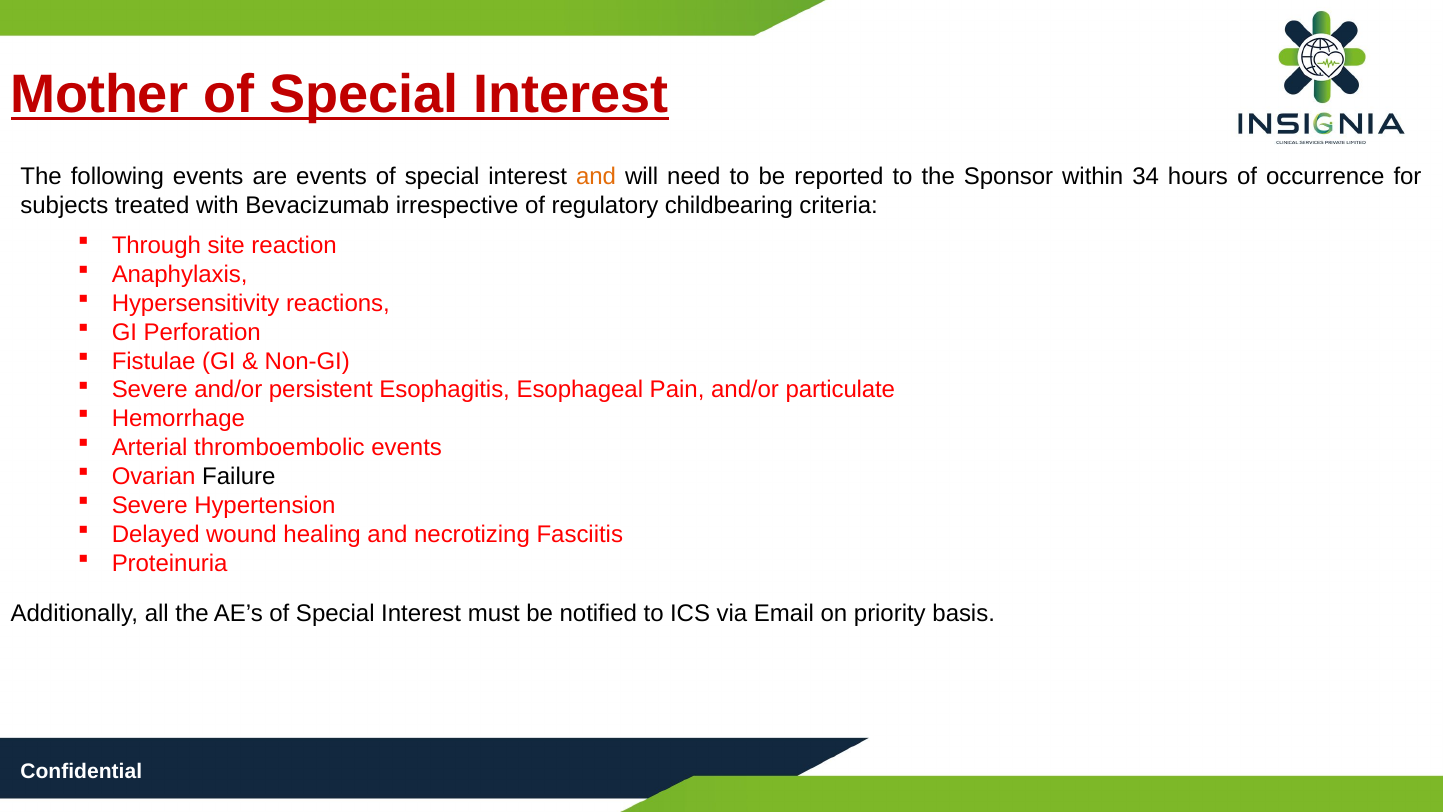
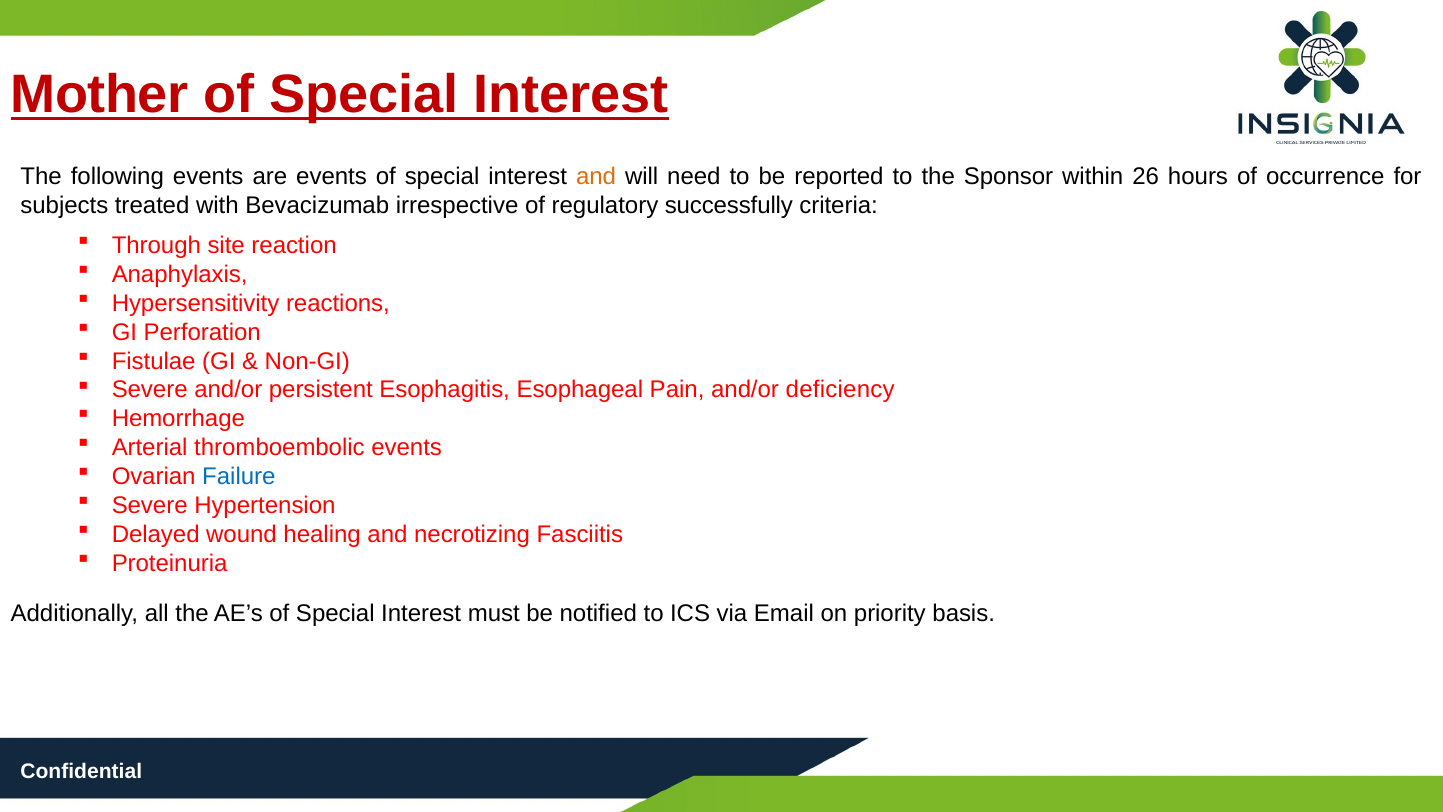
34: 34 -> 26 (1146, 176)
childbearing: childbearing -> successfully (729, 205)
particulate: particulate -> deficiency (840, 390)
Failure colour: black -> blue (239, 476)
